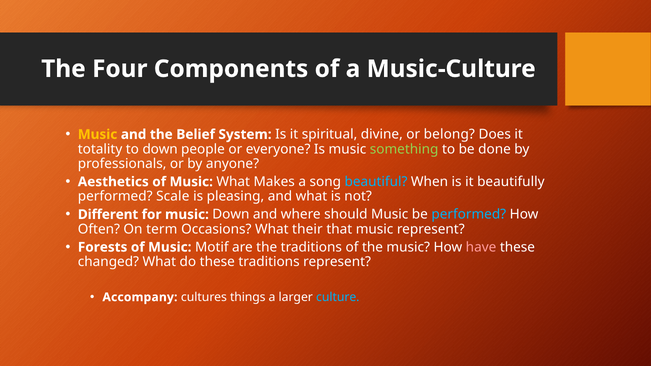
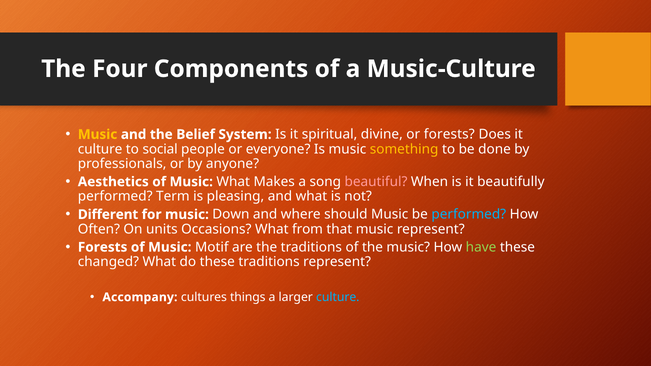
or belong: belong -> forests (449, 134)
totality: totality -> culture (100, 149)
to down: down -> social (160, 149)
something colour: light green -> yellow (404, 149)
beautiful colour: light blue -> pink (376, 182)
Scale: Scale -> Term (173, 197)
term: term -> units (162, 229)
their: their -> from (308, 229)
have colour: pink -> light green (481, 247)
